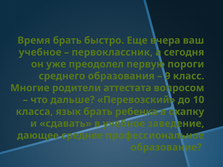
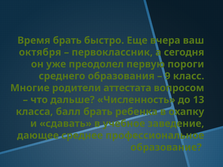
учебное: учебное -> октября (40, 52)
Перевозский: Перевозский -> Численность (136, 100)
10: 10 -> 13 (199, 100)
язык: язык -> балл (68, 112)
